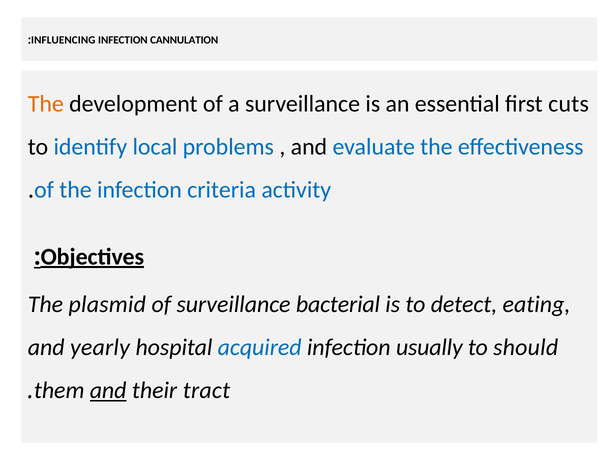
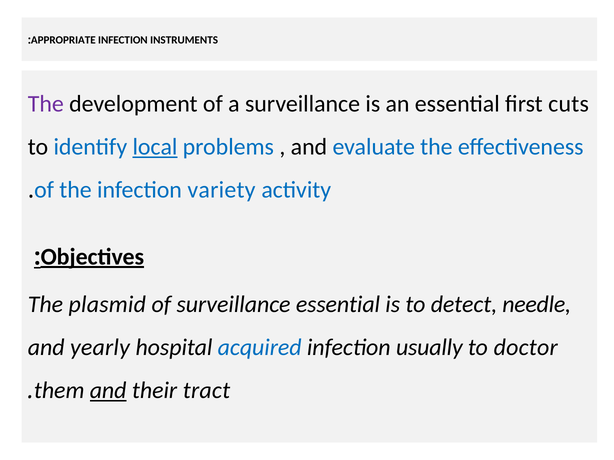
INFLUENCING: INFLUENCING -> APPROPRIATE (63, 40)
CANNULATION: CANNULATION -> INSTRUMENTS (184, 40)
The colour: orange -> purple (46, 104)
local underline: none -> present (155, 147)
criteria: criteria -> variety (221, 190)
surveillance bacterial: bacterial -> essential (338, 305)
eating: eating -> needle (537, 305)
should: should -> doctor (526, 348)
